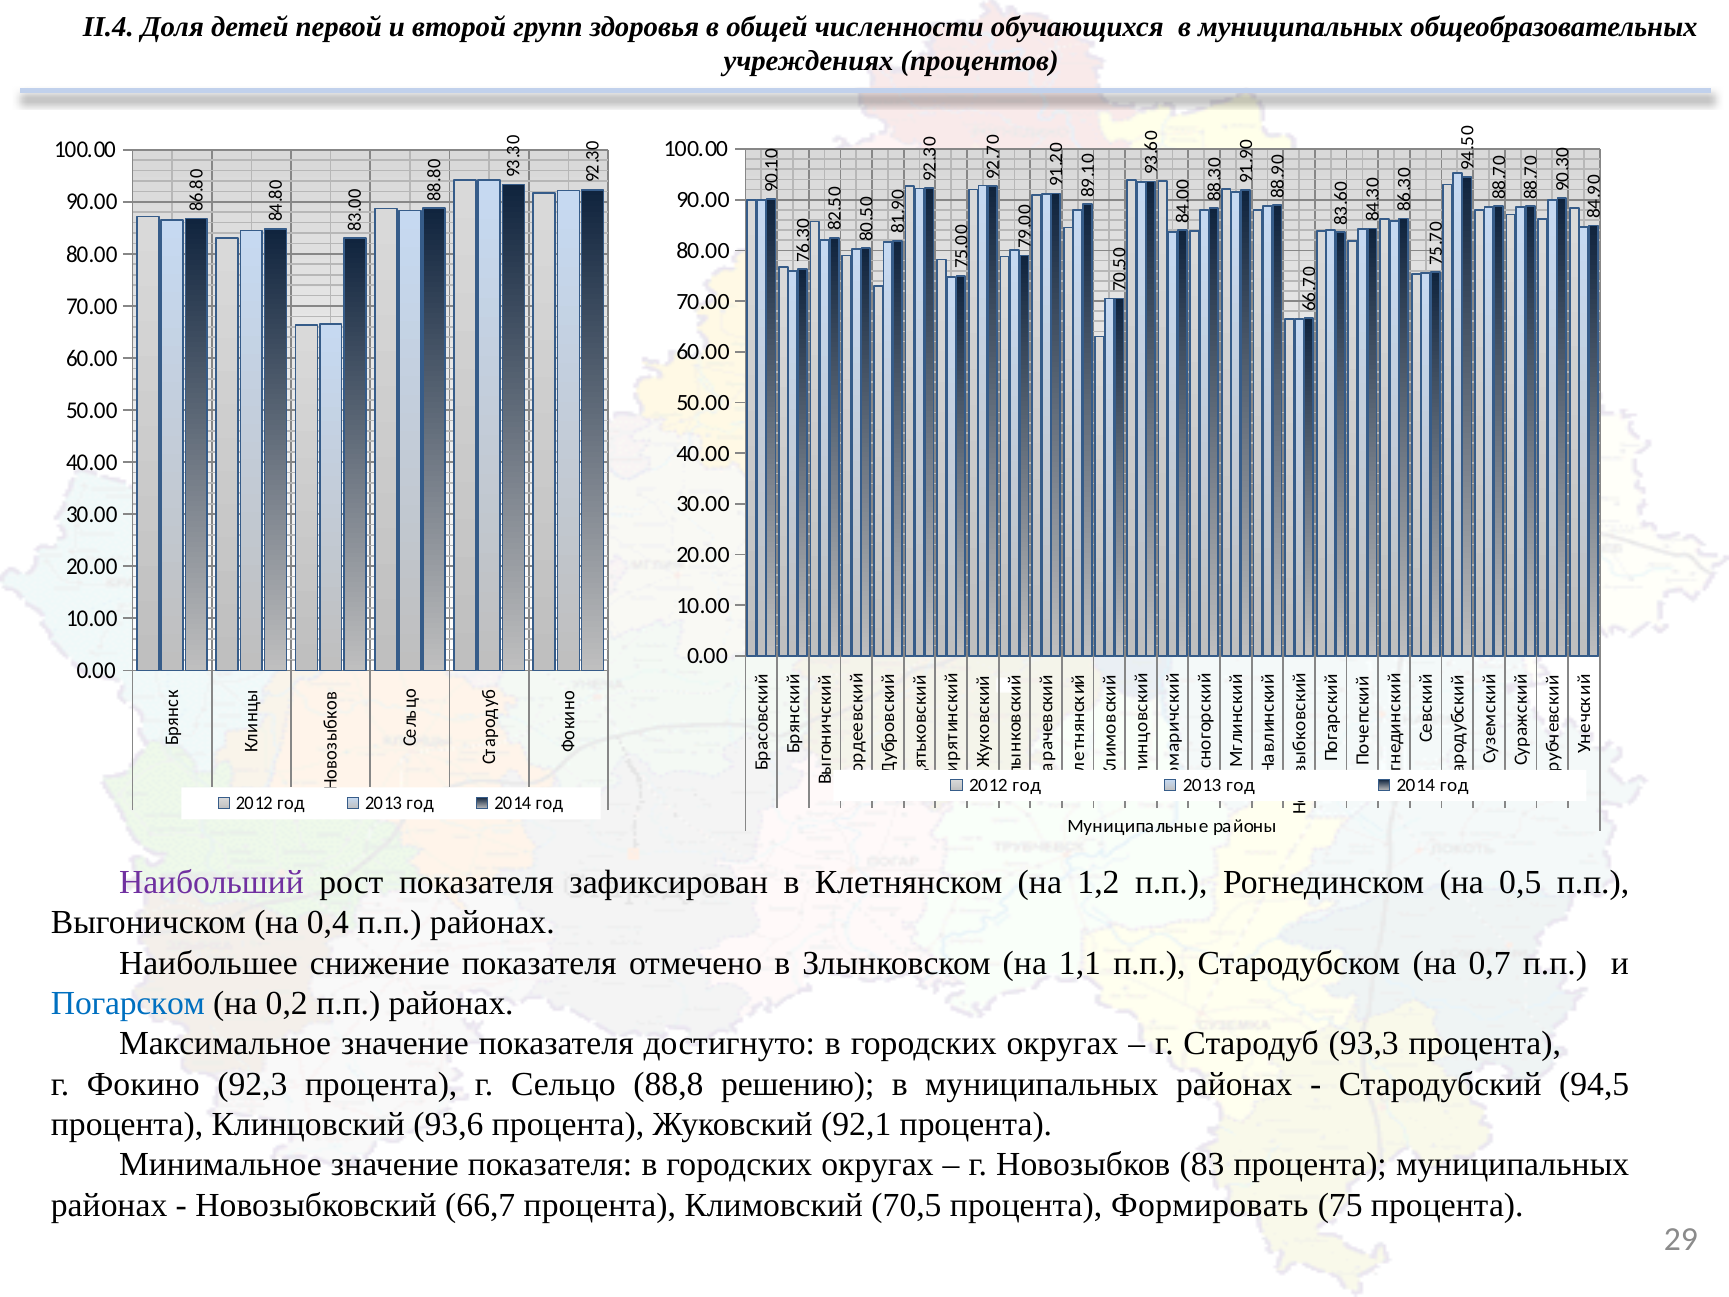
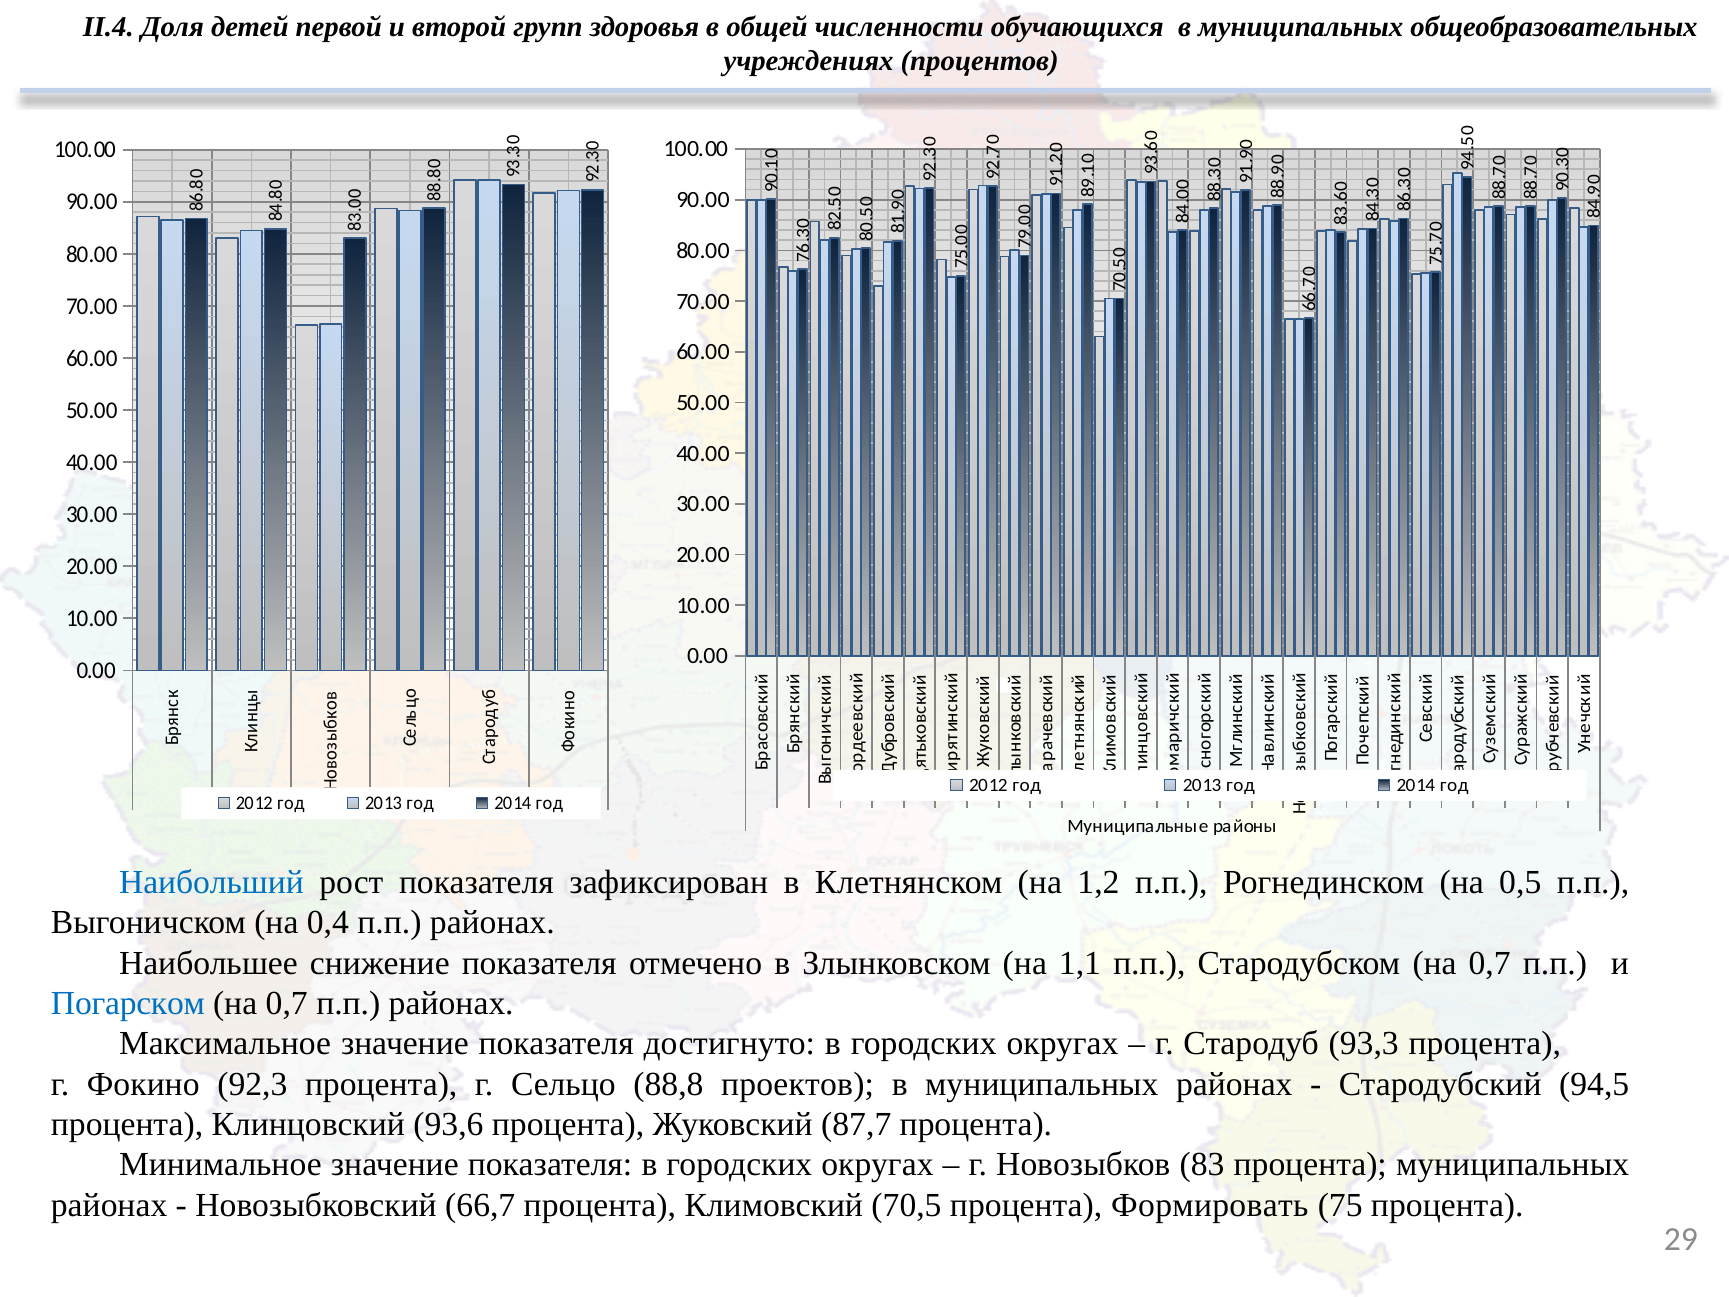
Наибольший colour: purple -> blue (211, 882)
0,2: 0,2 -> 0,7 (287, 1003)
решению: решению -> проектов (798, 1084)
92,1: 92,1 -> 87,7 (856, 1124)
